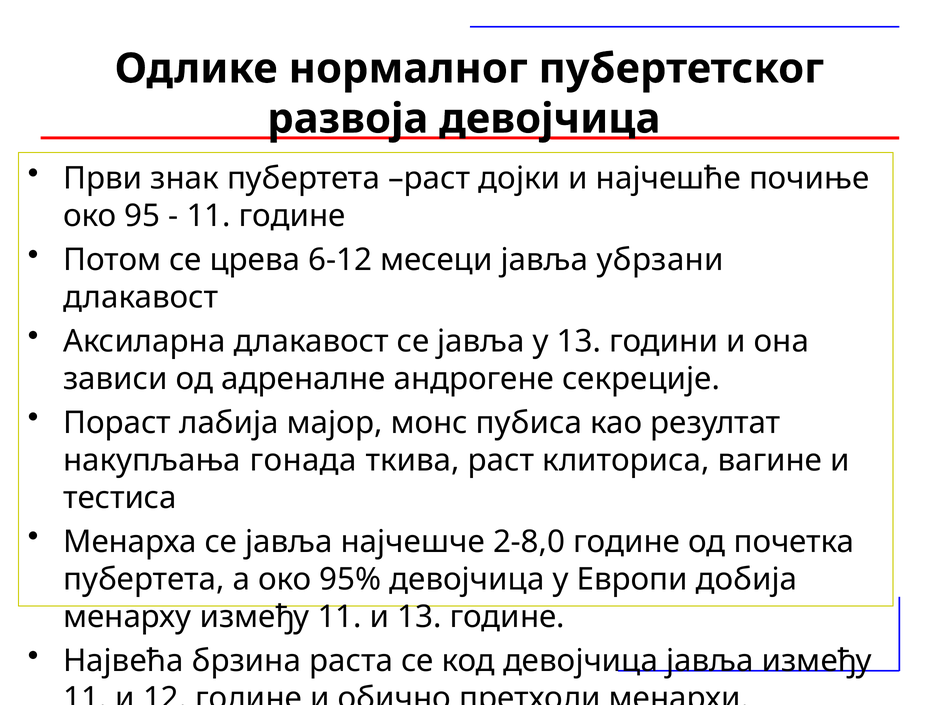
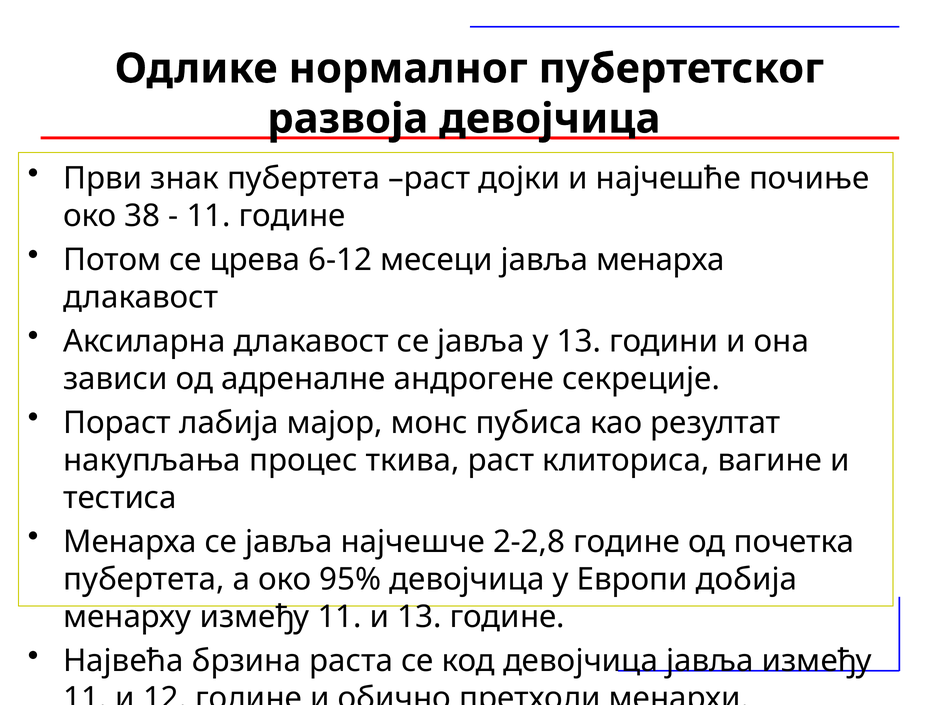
95: 95 -> 38 (142, 216)
јавља убрзани: убрзани -> менарха (661, 260)
гонада: гонада -> процес (303, 460)
2-8,0: 2-8,0 -> 2-2,8 (529, 542)
